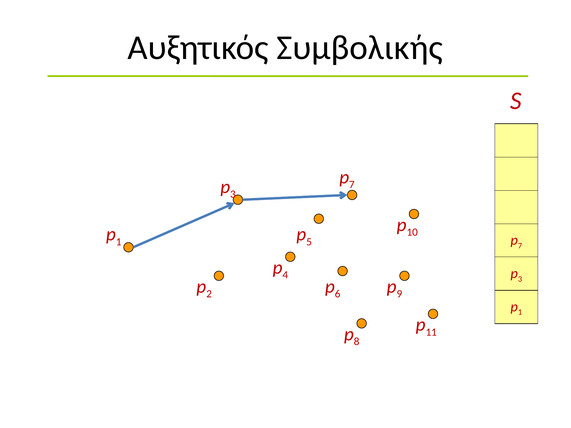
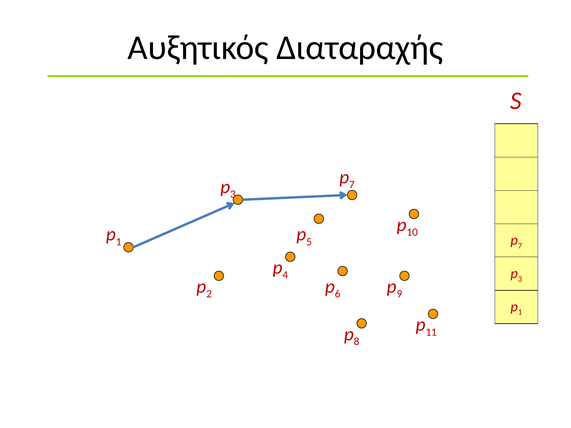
Συμβολικής: Συμβολικής -> Διαταραχής (360, 48)
